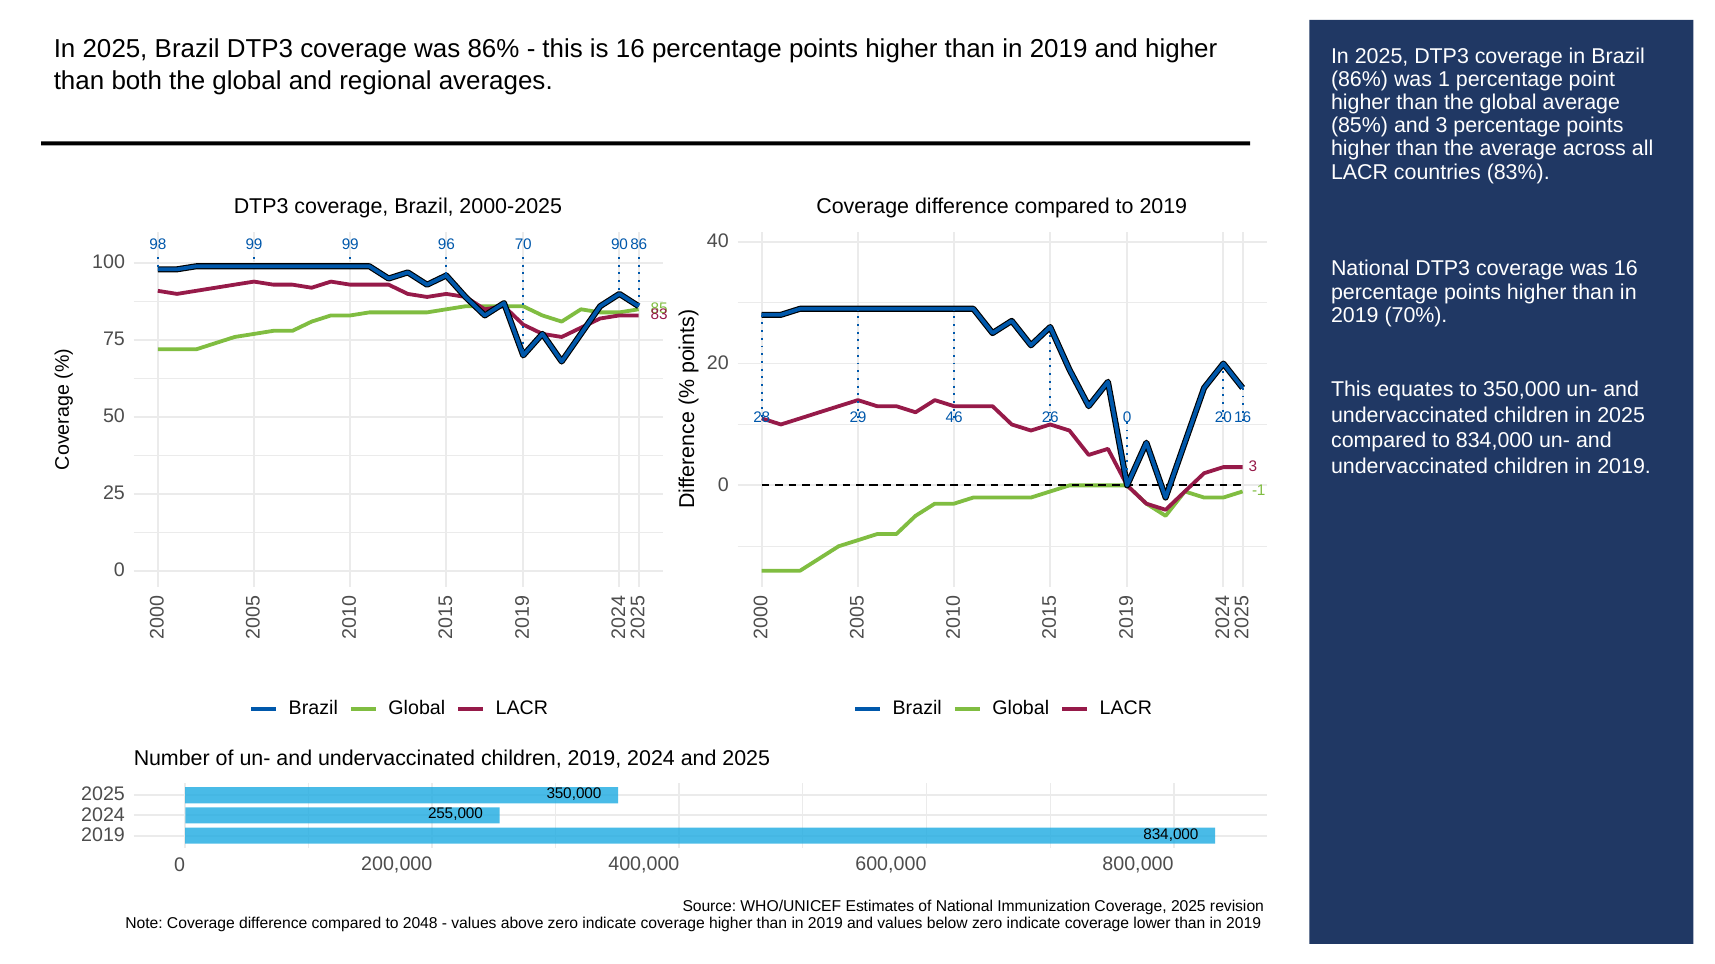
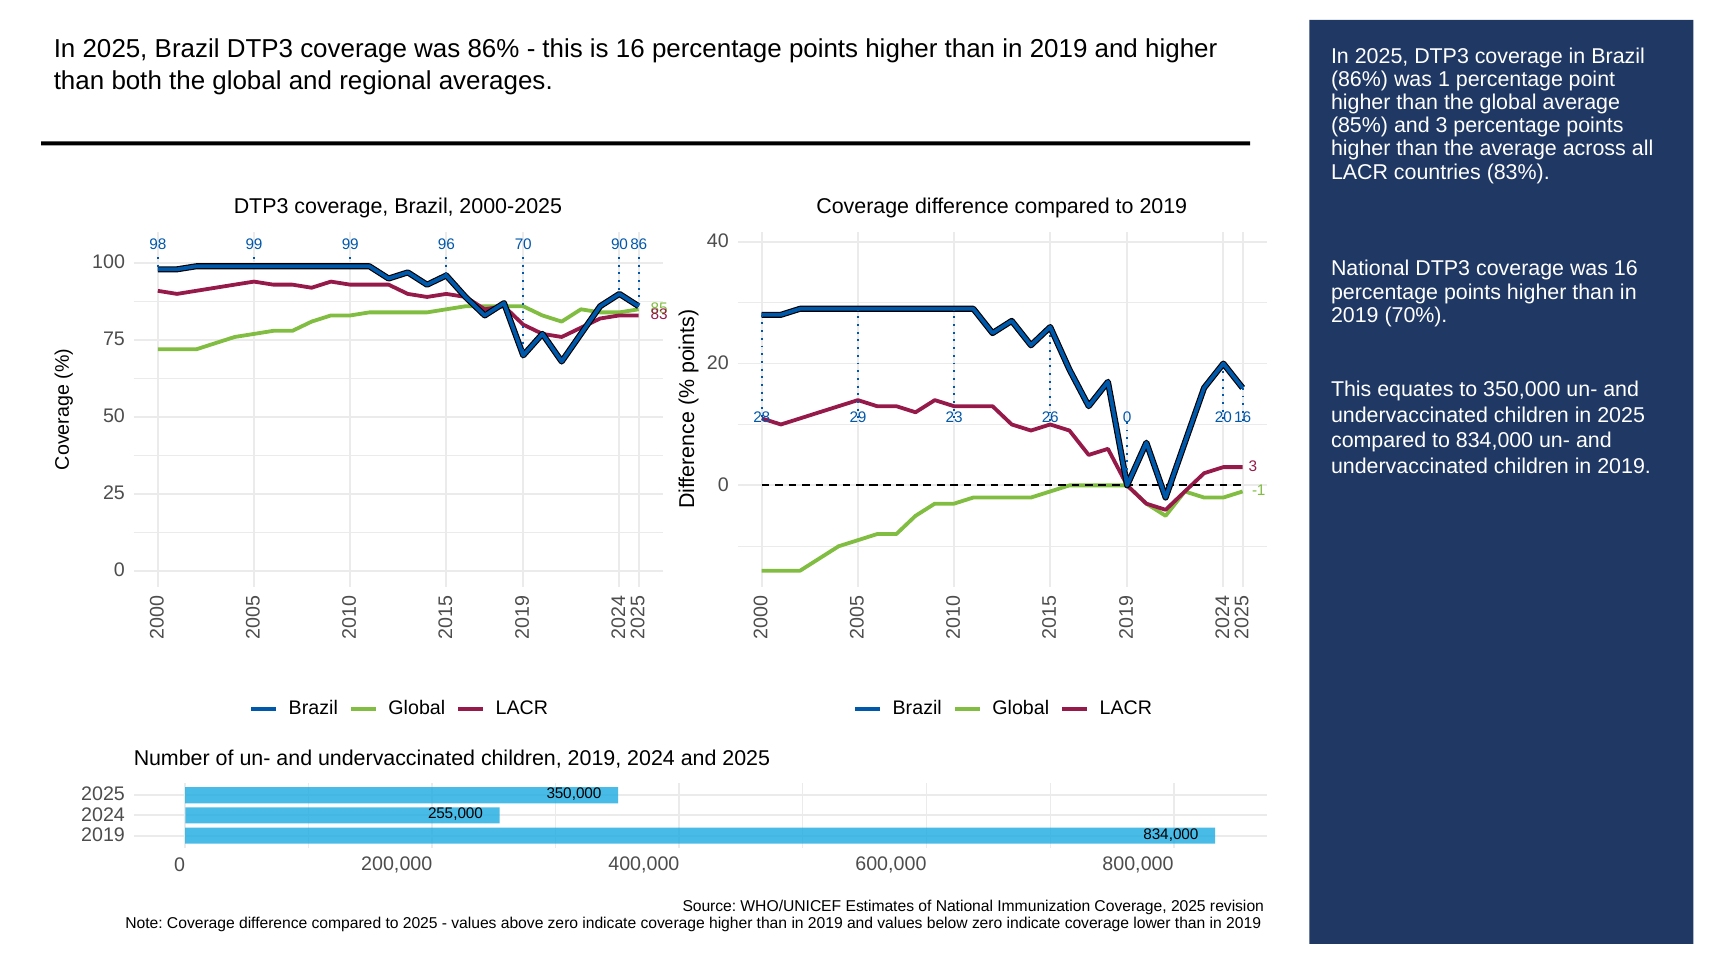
46: 46 -> 23 (954, 418)
to 2048: 2048 -> 2025 (420, 924)
